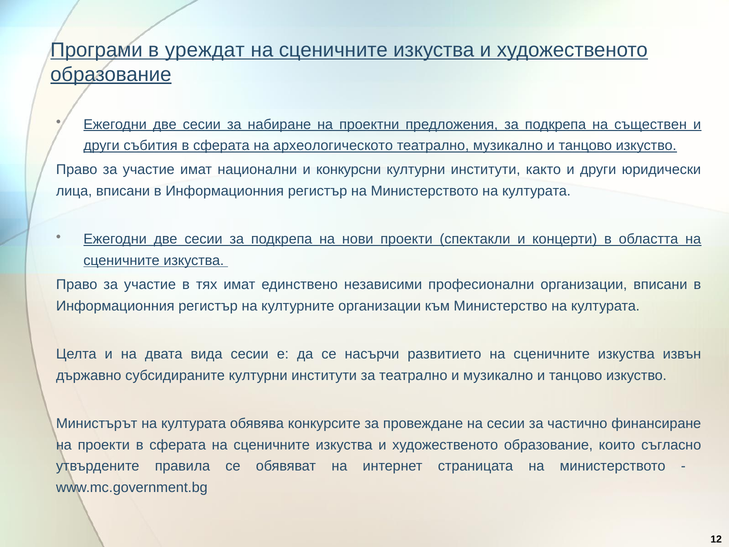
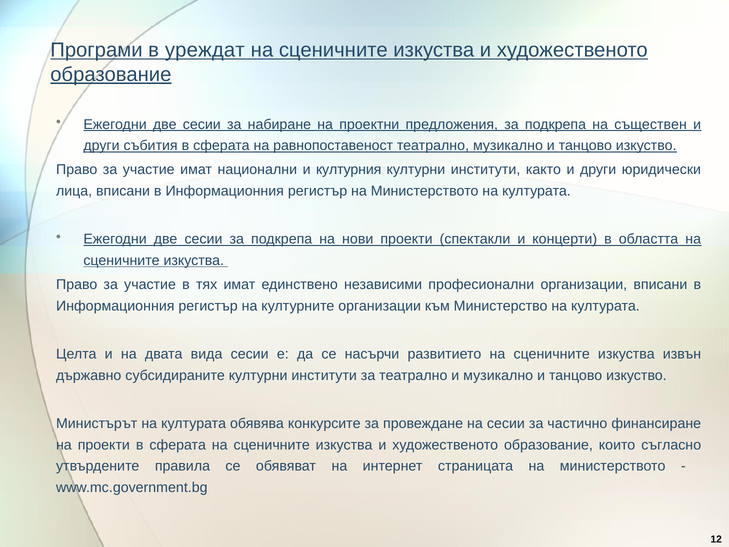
археологическото: археологическото -> равнопоставеност (333, 146)
конкурсни: конкурсни -> културния (349, 170)
